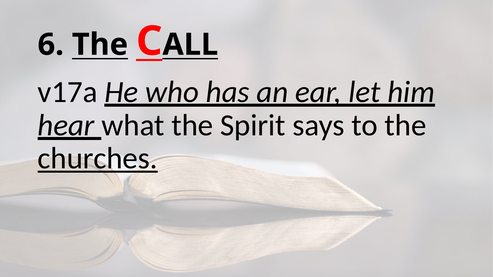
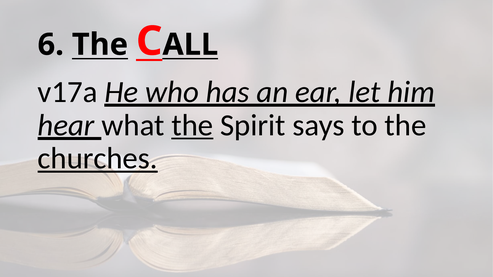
the underline: none -> present (192, 125)
